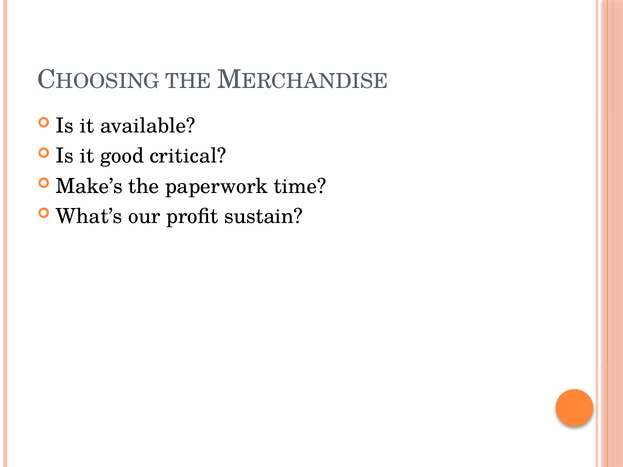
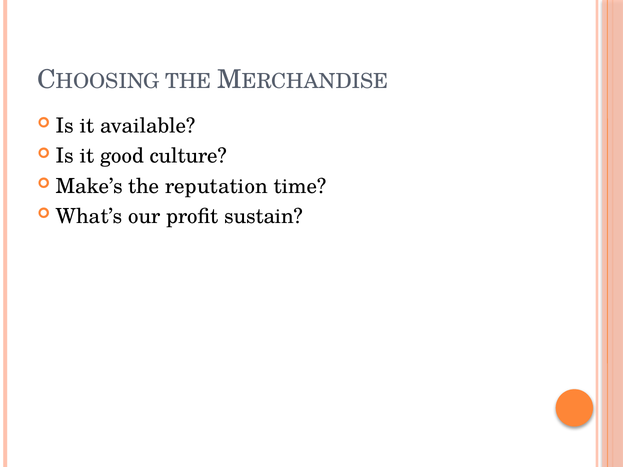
critical: critical -> culture (188, 156)
paperwork: paperwork -> reputation (216, 186)
